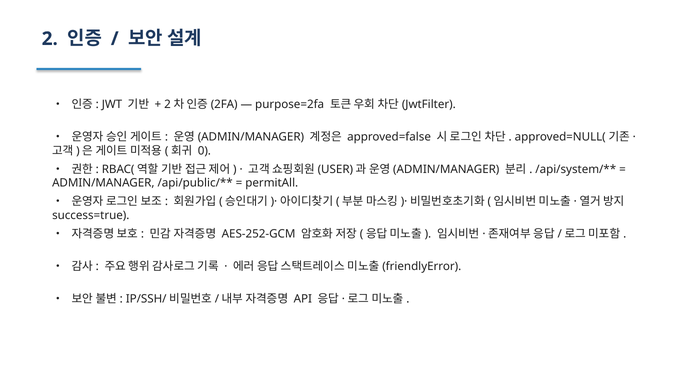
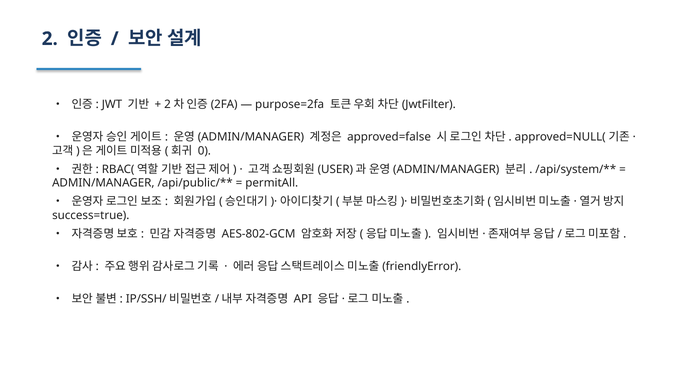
AES-252-GCM: AES-252-GCM -> AES-802-GCM (259, 234)
